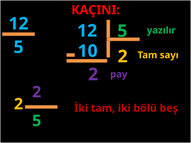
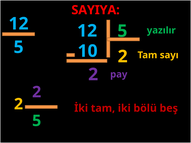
KAÇINI: KAÇINI -> SAYIYA (96, 10)
